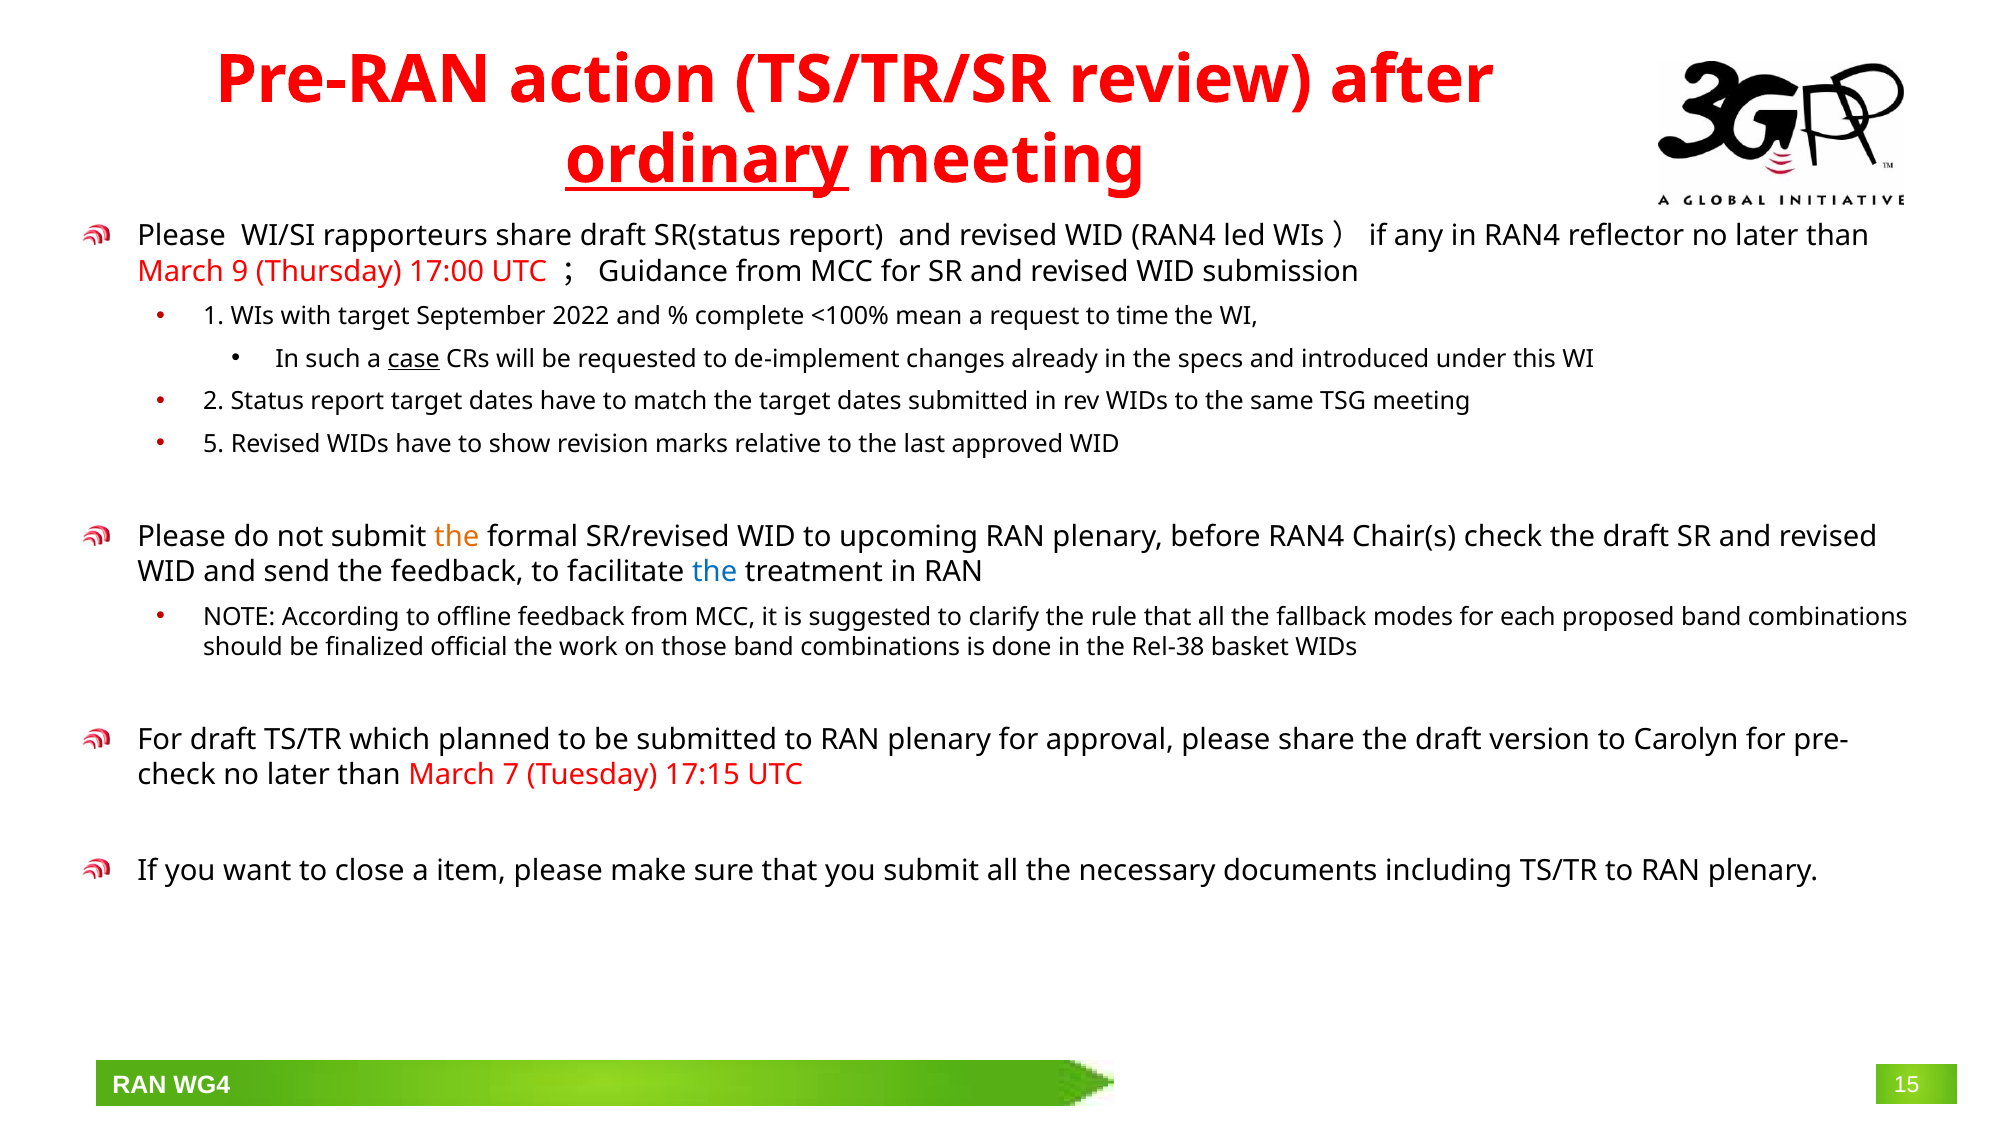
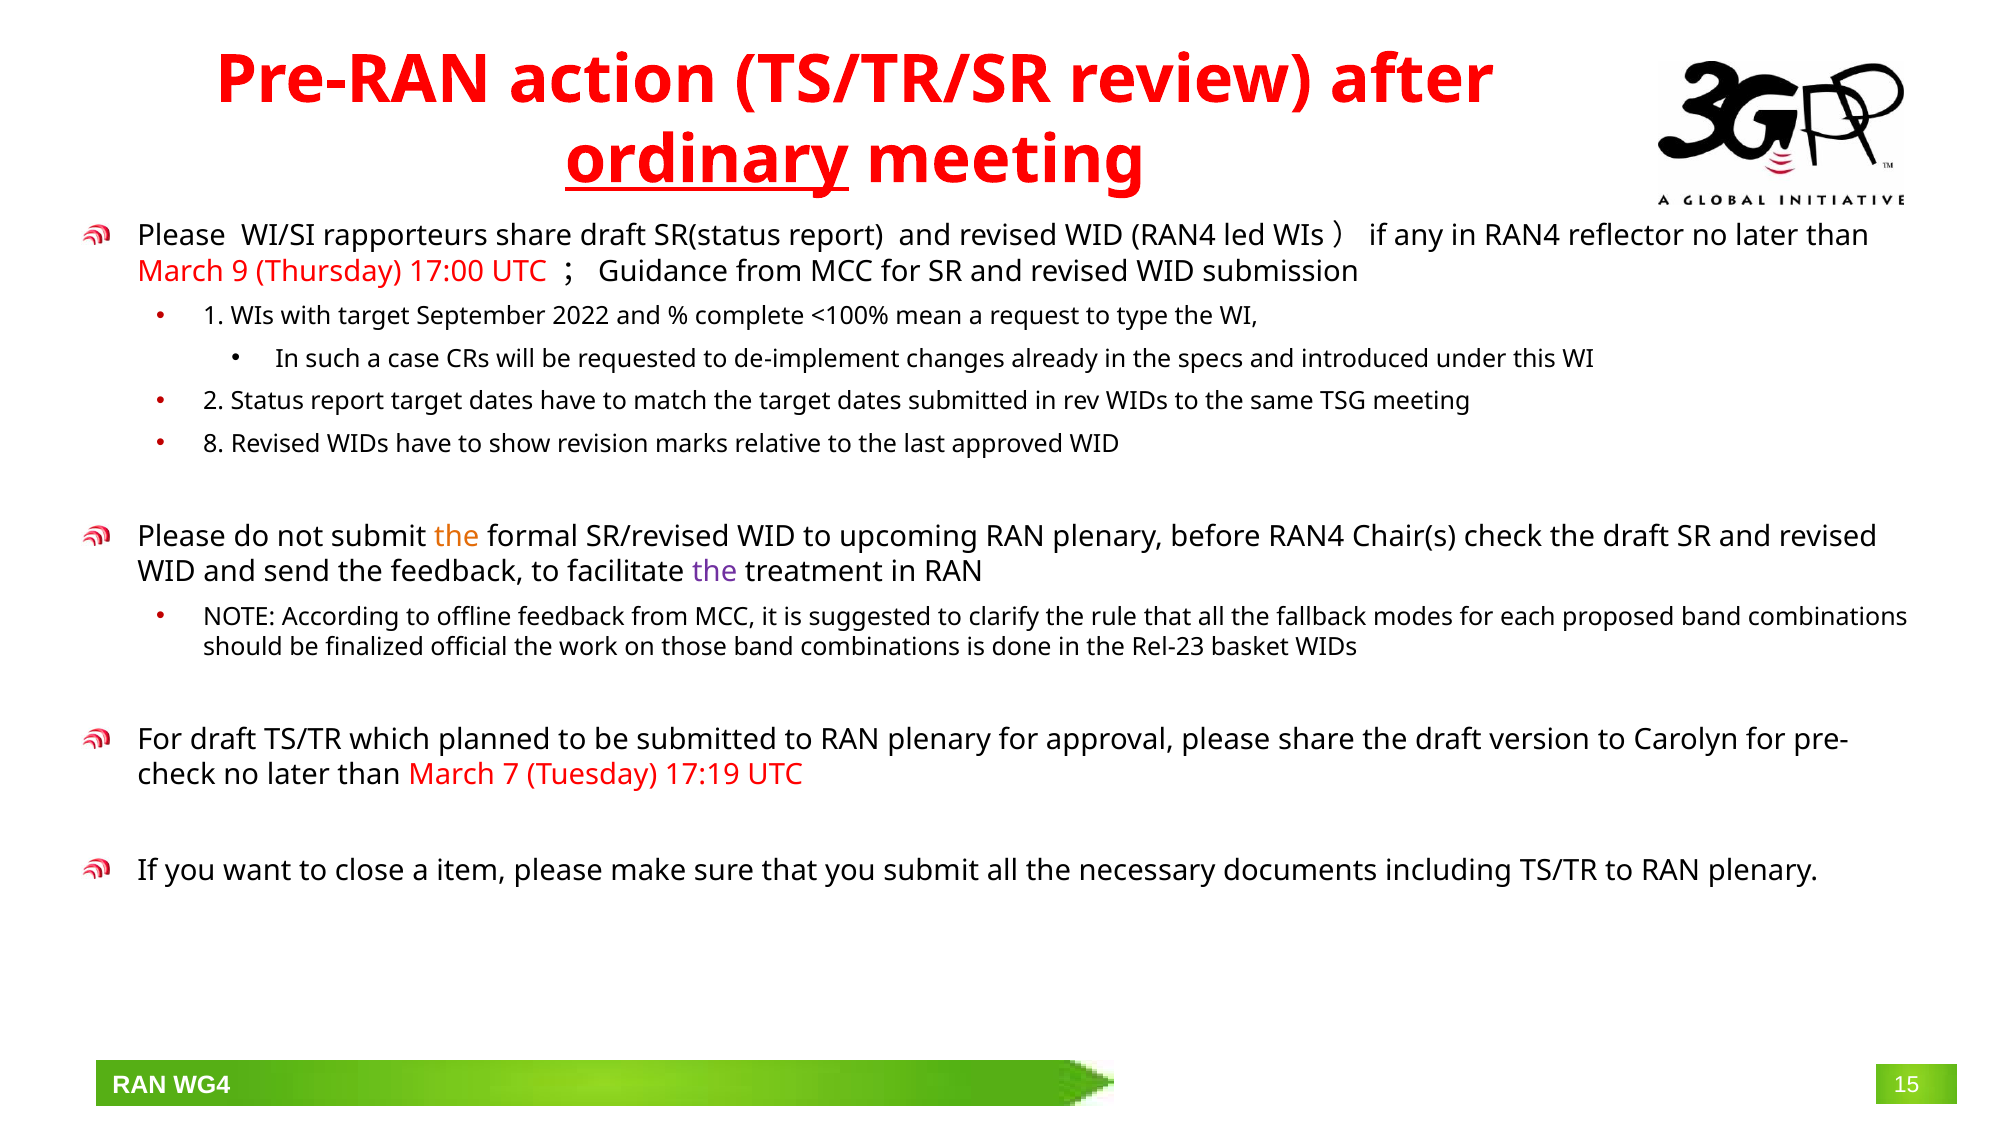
time: time -> type (1142, 316)
case underline: present -> none (414, 359)
5: 5 -> 8 (214, 444)
the colour: blue -> purple (715, 572)
Rel-38: Rel-38 -> Rel-23 (1168, 647)
17:15: 17:15 -> 17:19 (702, 775)
